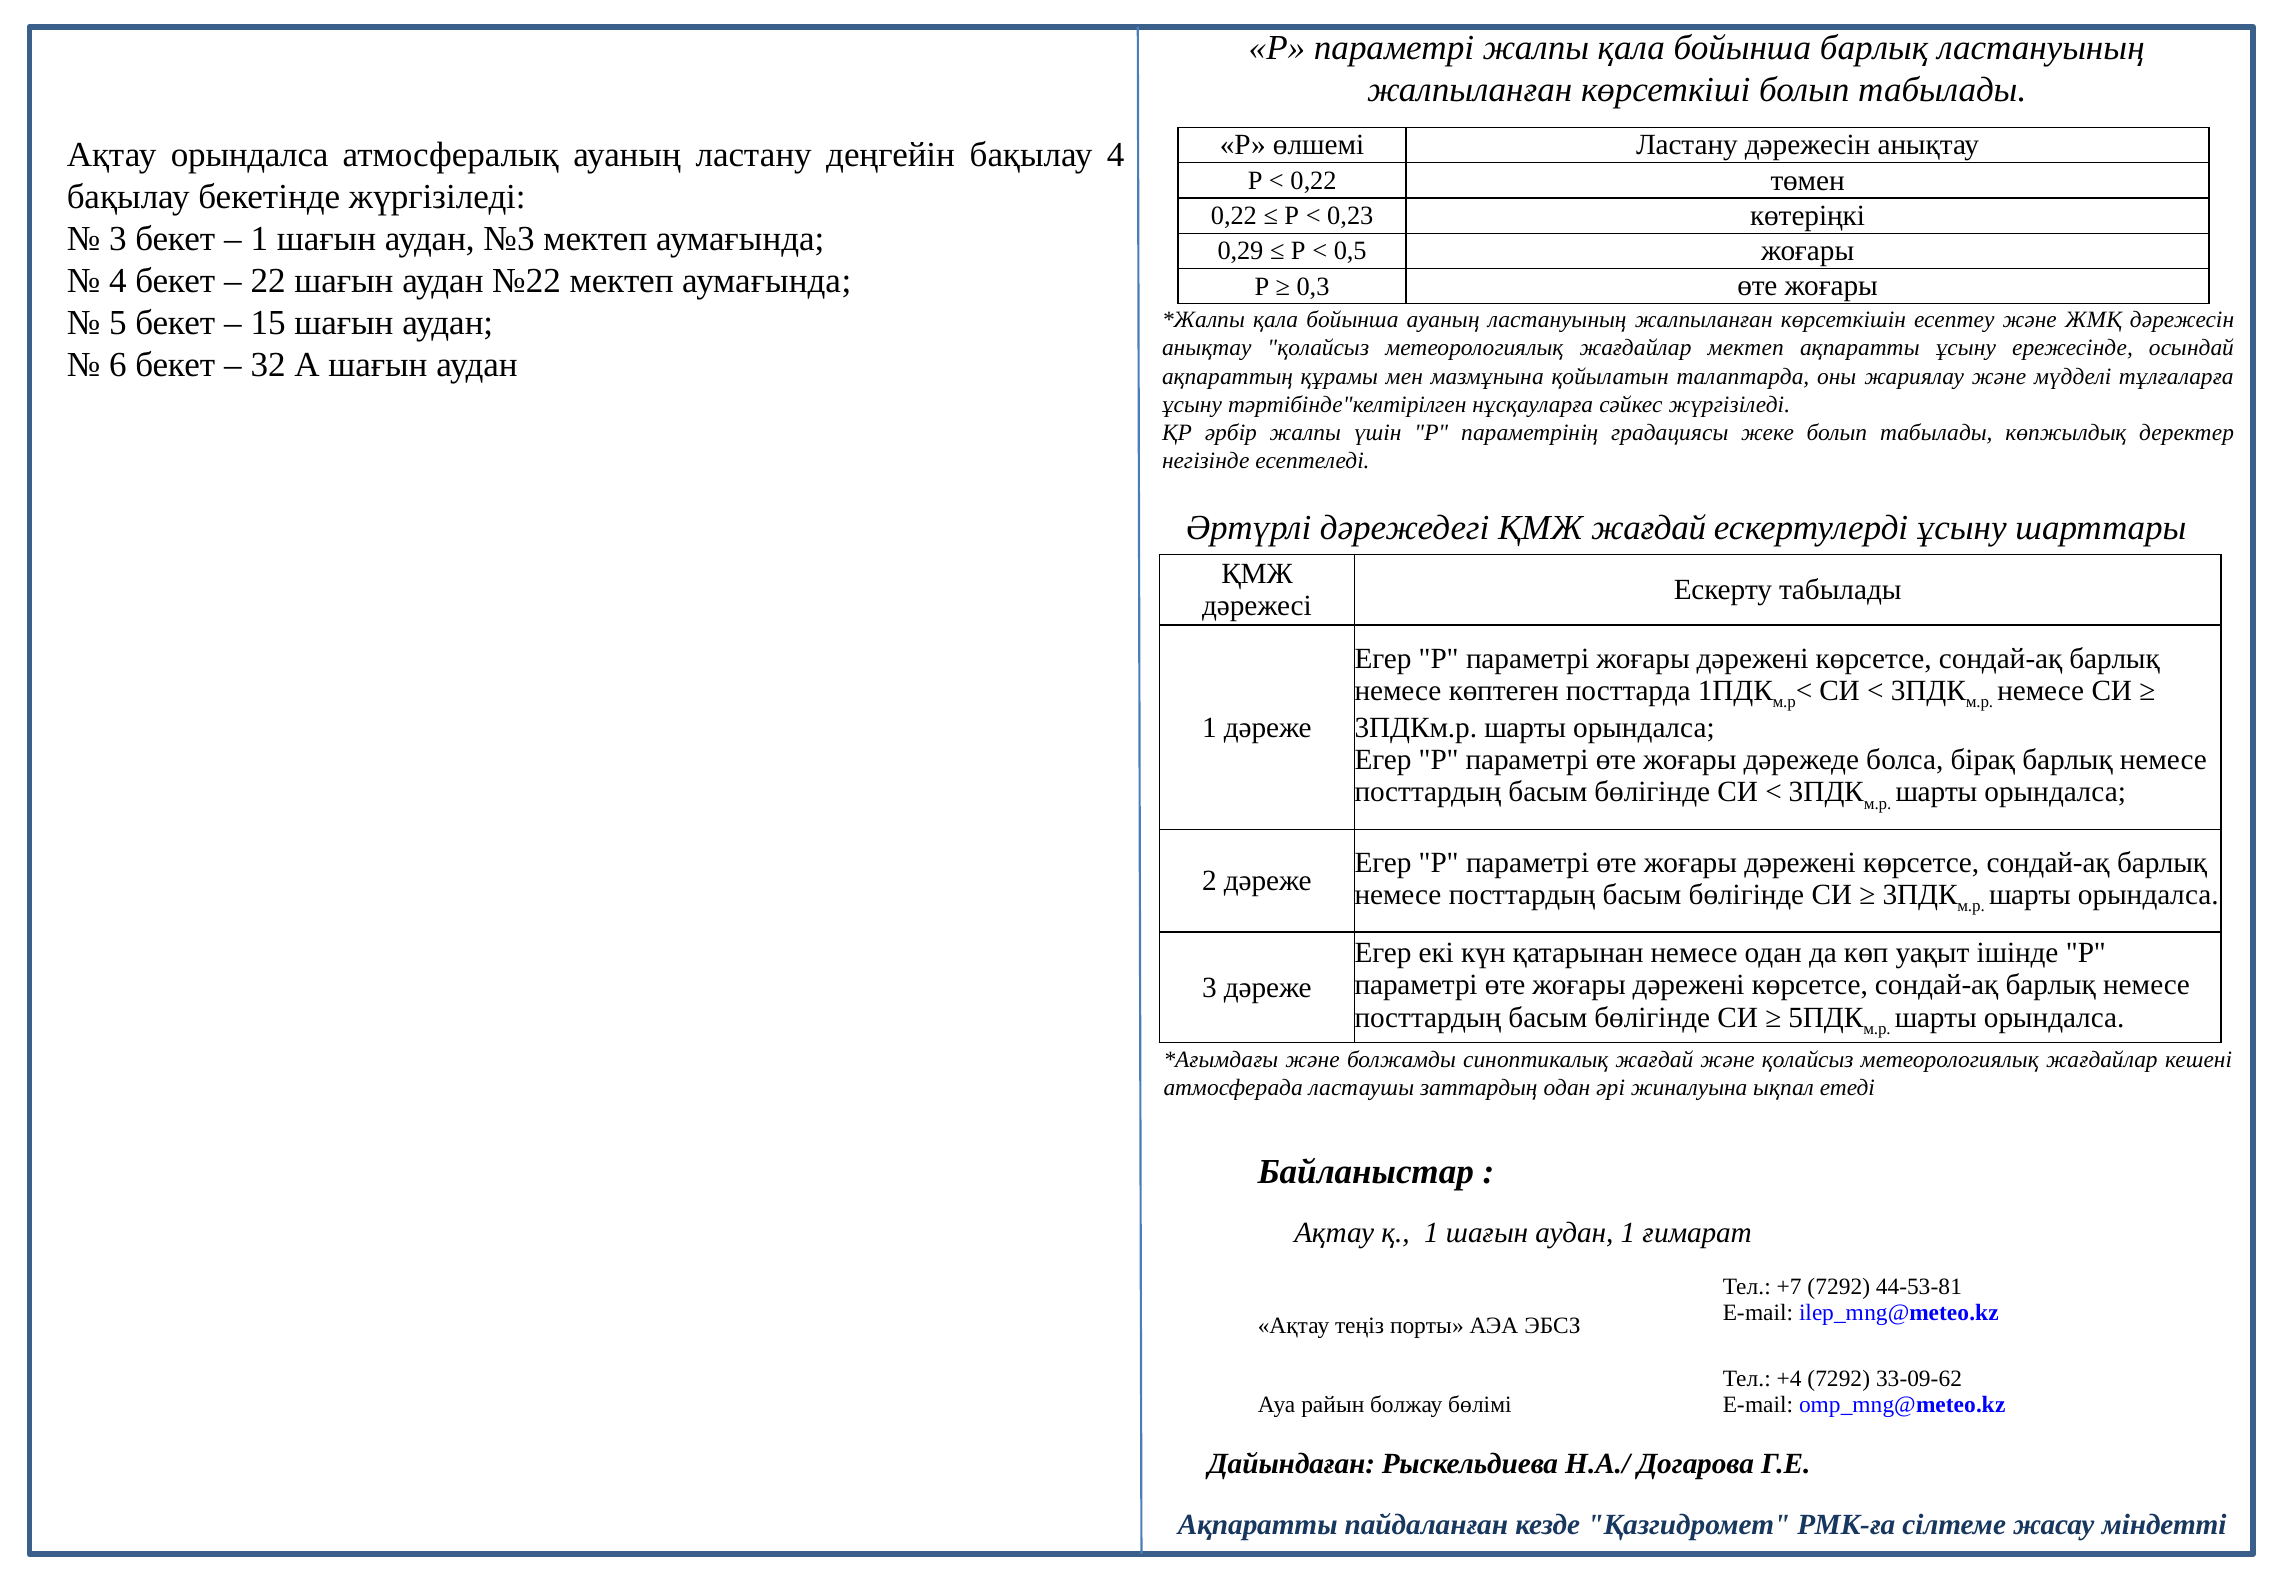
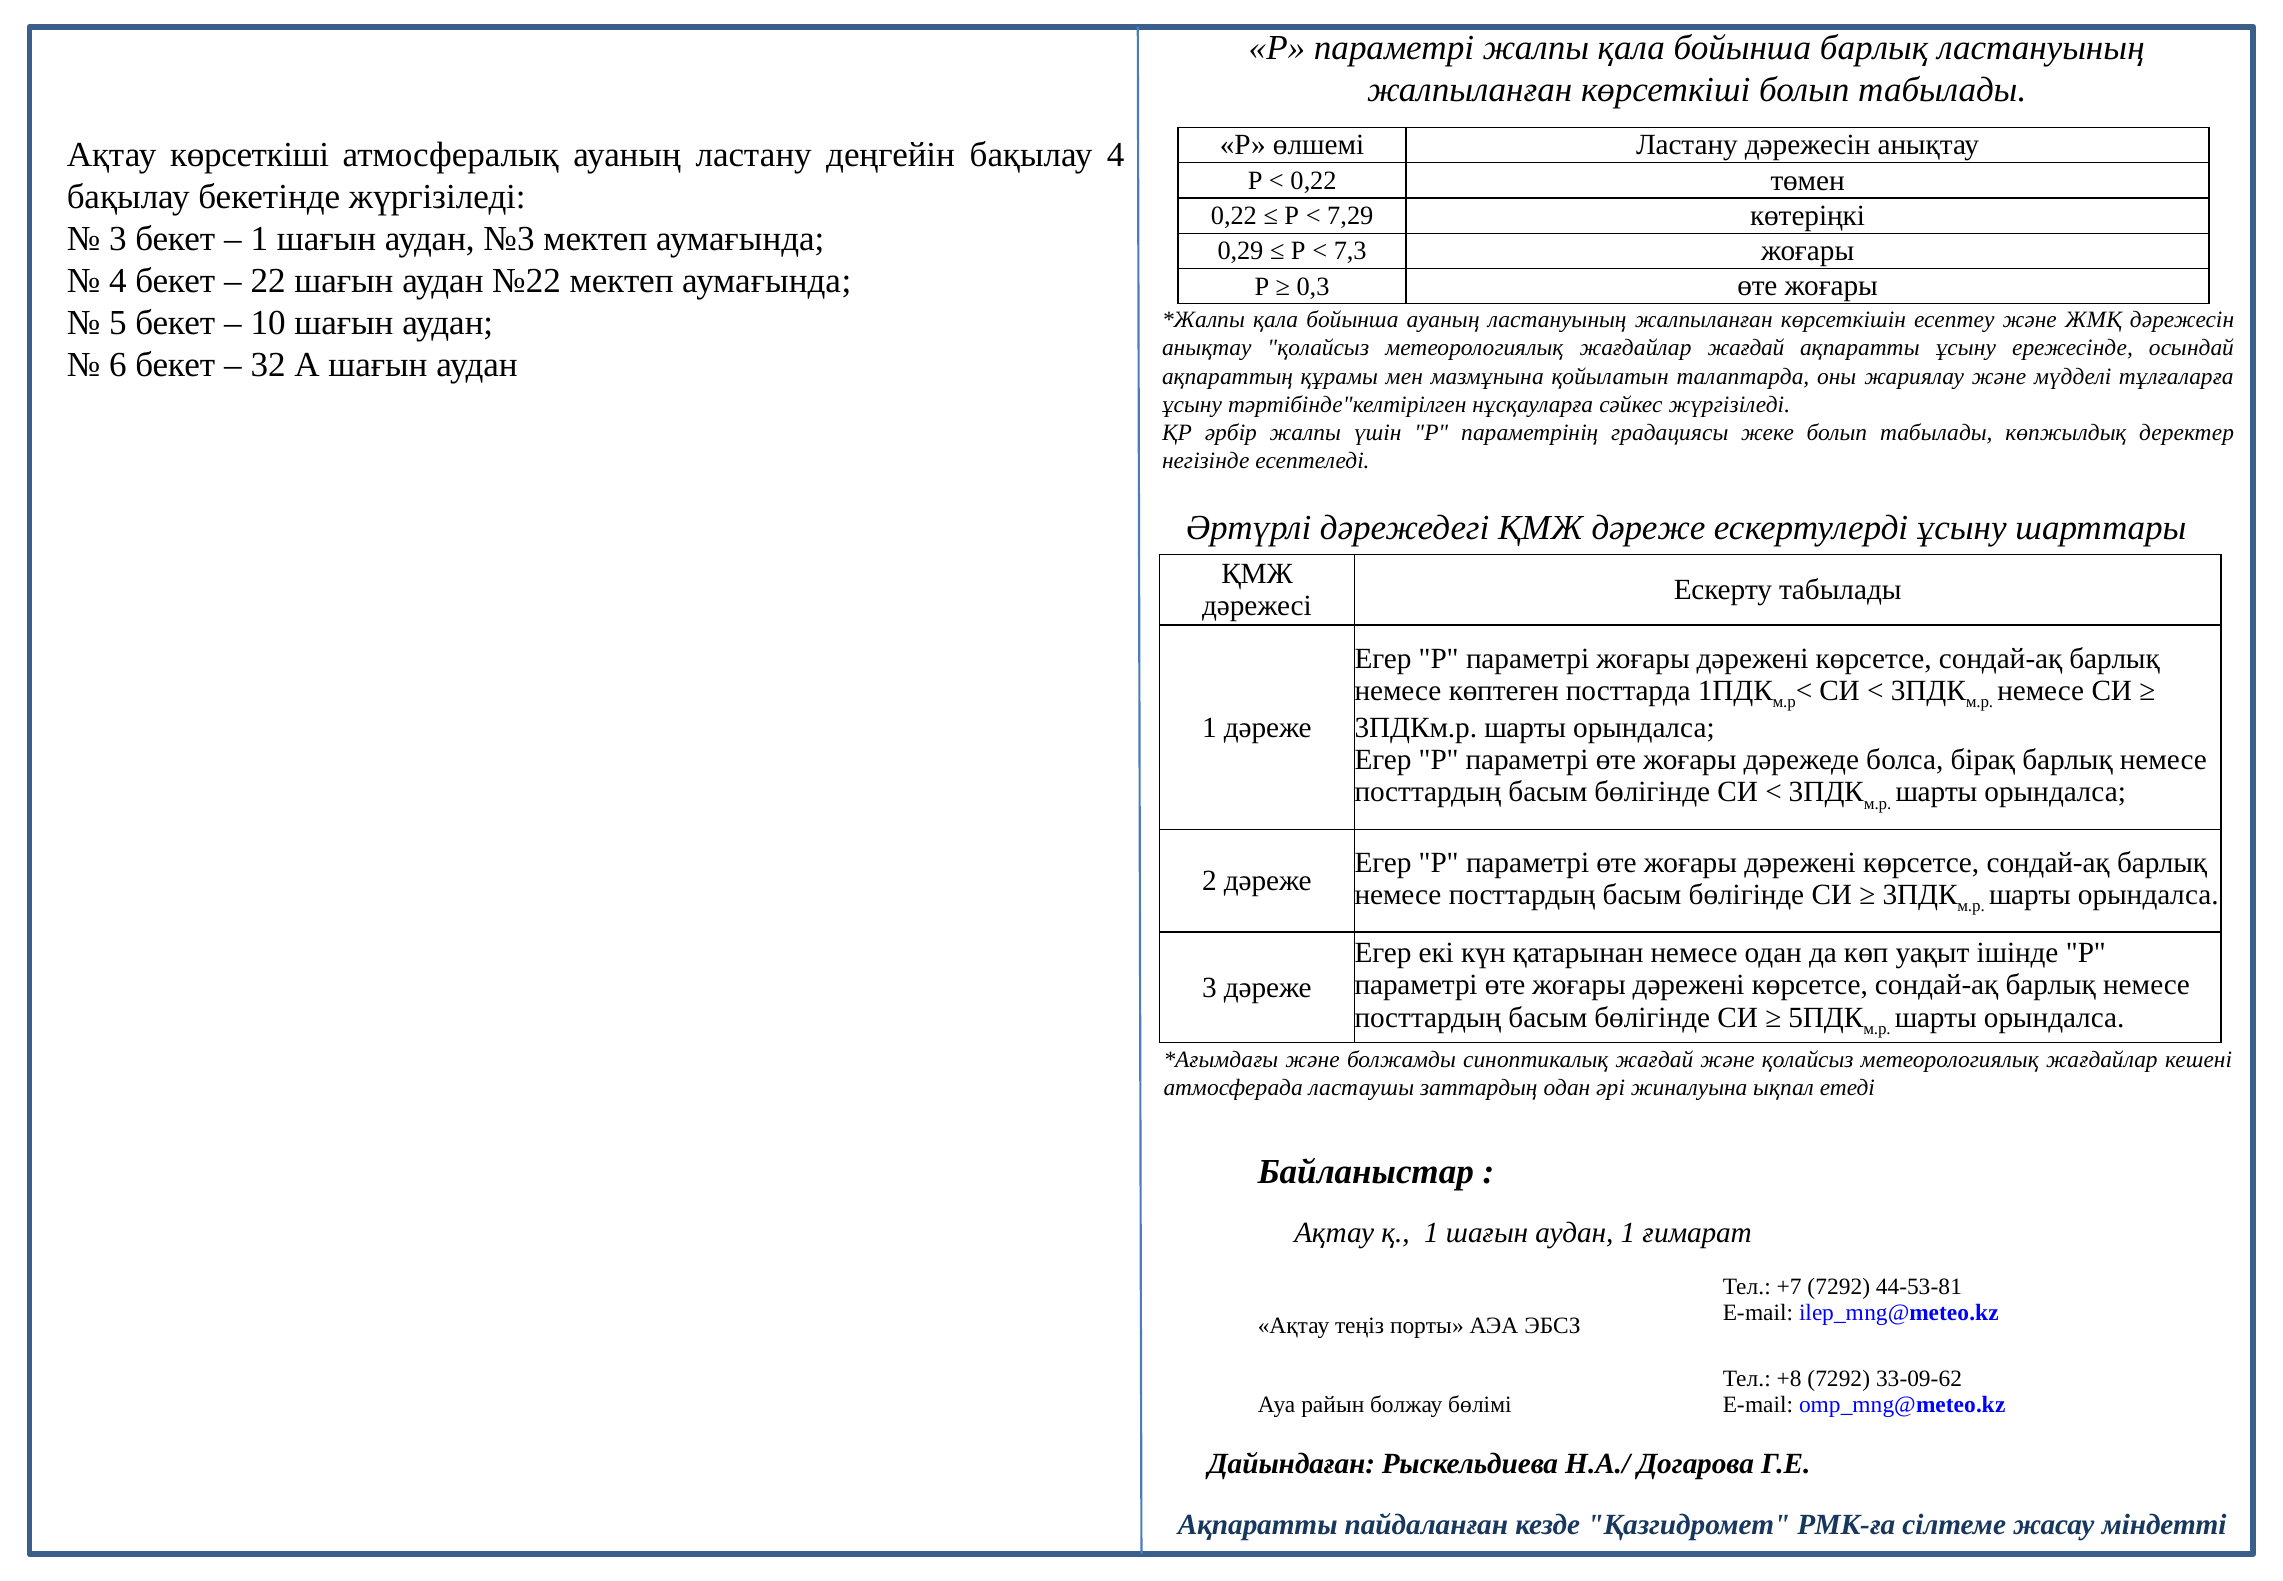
Ақтау орындалса: орындалса -> көрсеткіші (250, 155)
0,23: 0,23 -> 7,29 (1350, 216)
0,5: 0,5 -> 7,3 (1350, 251)
15: 15 -> 10 (268, 323)
жағдайлар мектеп: мектеп -> жағдай (1746, 348)
ҚМЖ жағдай: жағдай -> дәреже (1649, 528)
+4: +4 -> +8 (1789, 1379)
